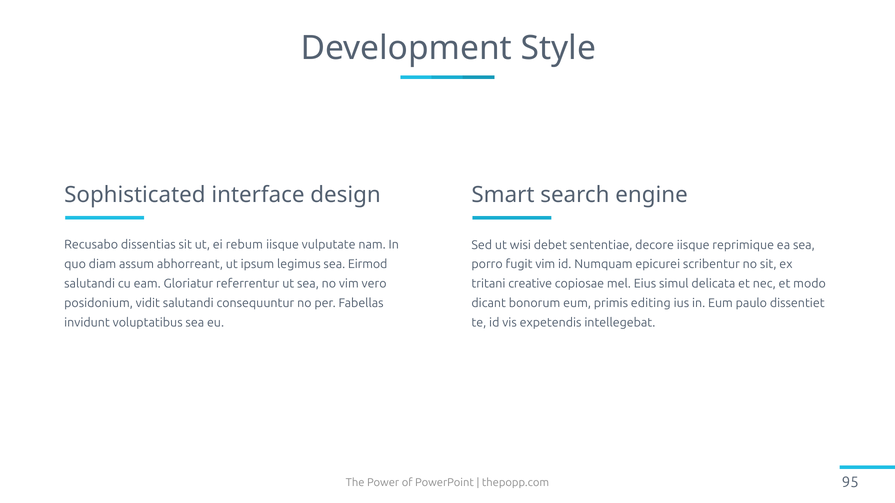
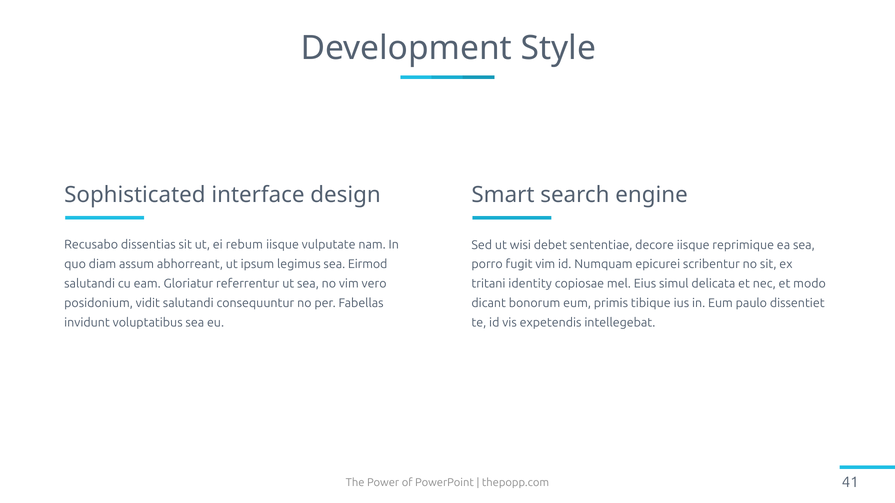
creative: creative -> identity (530, 284)
editing: editing -> tibique (651, 303)
95: 95 -> 41 (850, 483)
